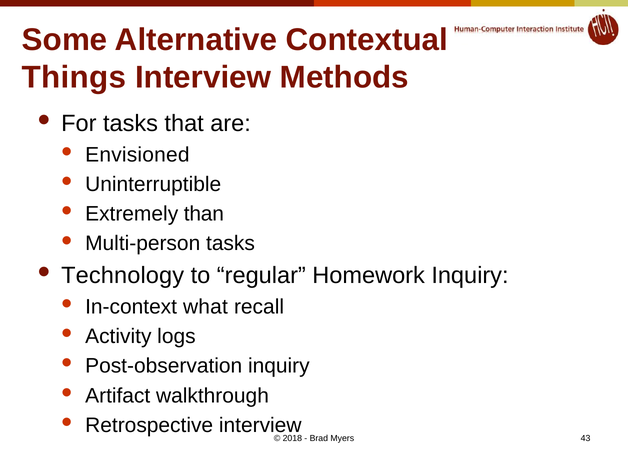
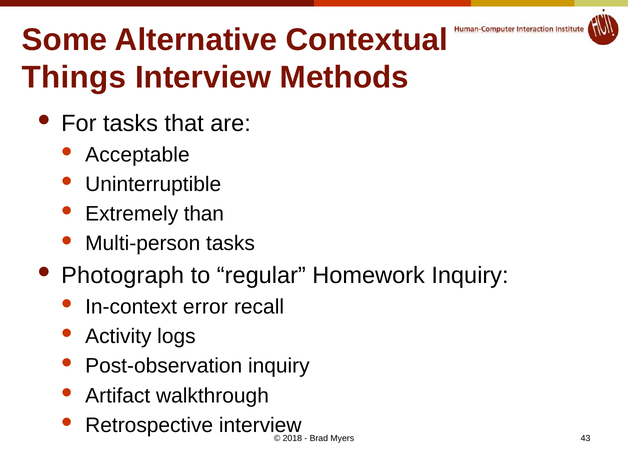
Envisioned: Envisioned -> Acceptable (137, 155)
Technology: Technology -> Photograph (123, 276)
what: what -> error (205, 307)
